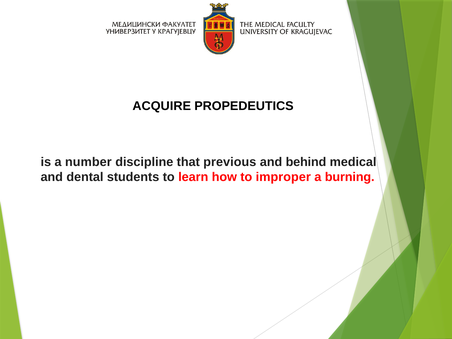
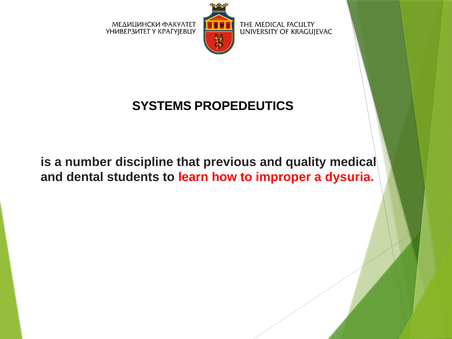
ACQUIRE: ACQUIRE -> SYSTEMS (162, 106)
behind: behind -> quality (306, 162)
burning: burning -> dysuria (350, 177)
